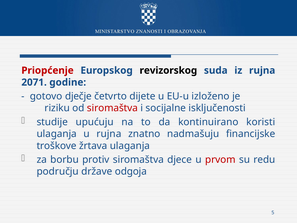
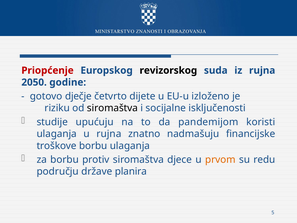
2071: 2071 -> 2050 (34, 82)
siromaštva colour: red -> black (112, 108)
kontinuirano: kontinuirano -> pandemijom (208, 122)
troškove žrtava: žrtava -> borbu (93, 146)
prvom colour: red -> orange (220, 159)
odgoja: odgoja -> planira (131, 171)
